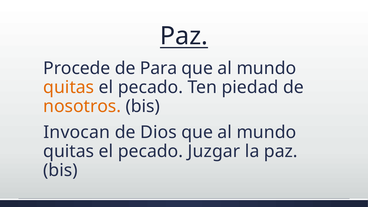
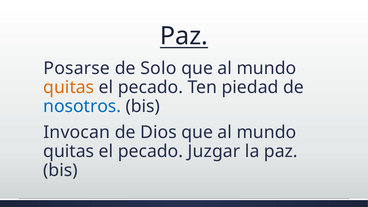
Procede: Procede -> Posarse (77, 68)
Para: Para -> Solo (158, 68)
nosotros colour: orange -> blue (82, 106)
